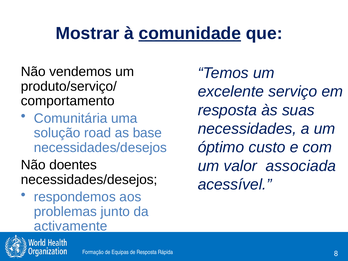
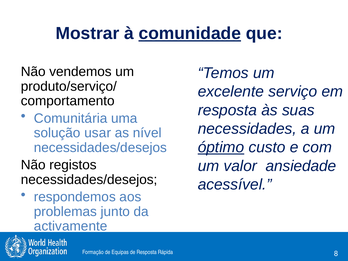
road: road -> usar (98, 133)
base: base -> nível (147, 133)
óptimo underline: none -> present (221, 147)
doentes: doentes -> registos (73, 165)
associada: associada -> ansiedade (301, 166)
